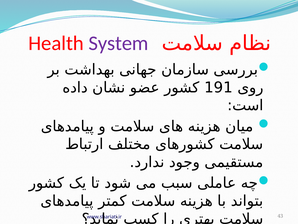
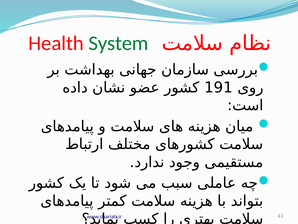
System colour: purple -> green (119, 43)
